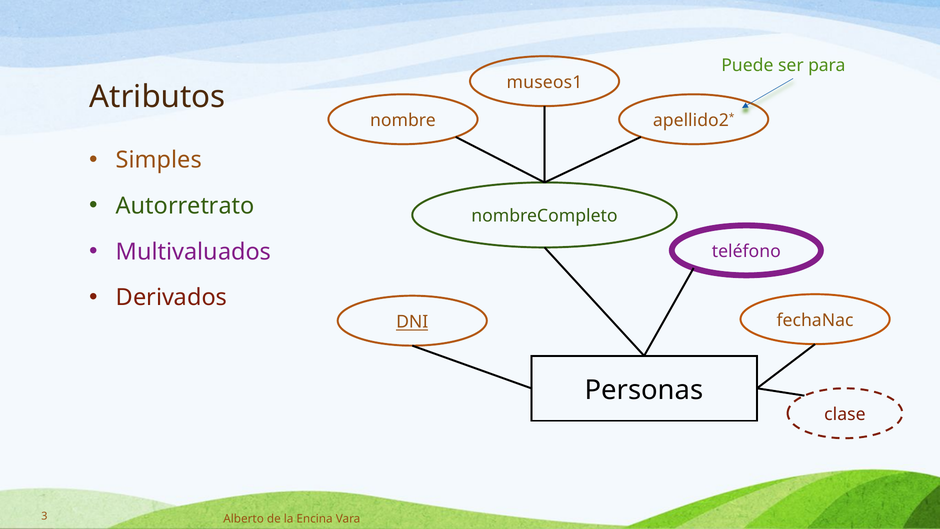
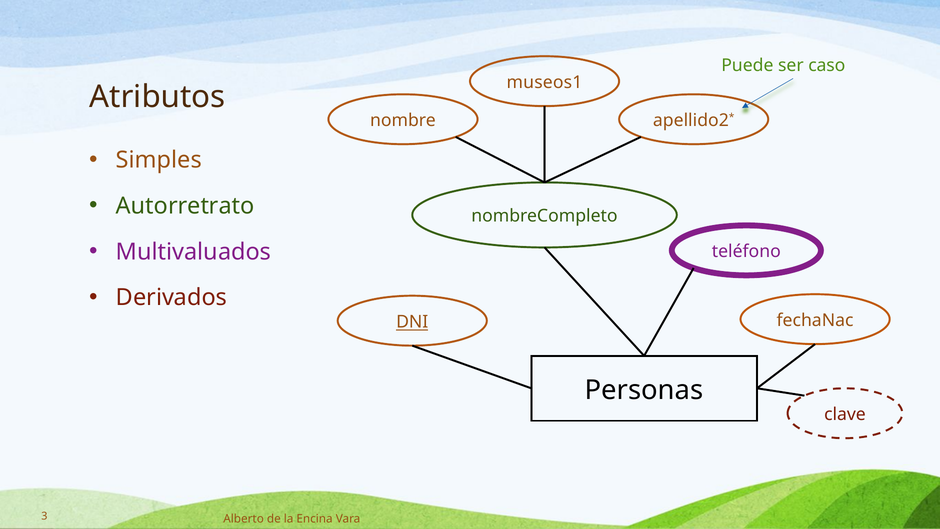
para: para -> caso (827, 66)
clase: clase -> clave (845, 414)
